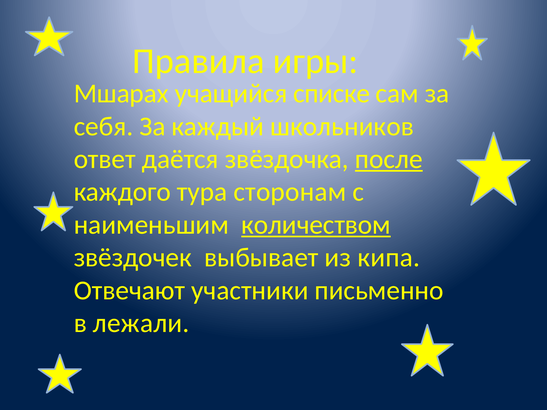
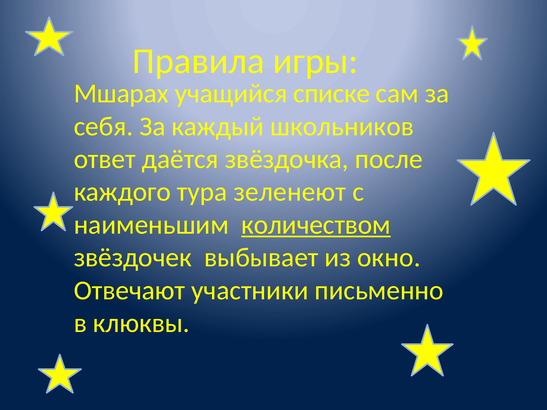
после underline: present -> none (389, 159)
сторонам: сторонам -> зеленеют (290, 192)
кипа: кипа -> окно (389, 258)
лежали: лежали -> клюквы (141, 323)
